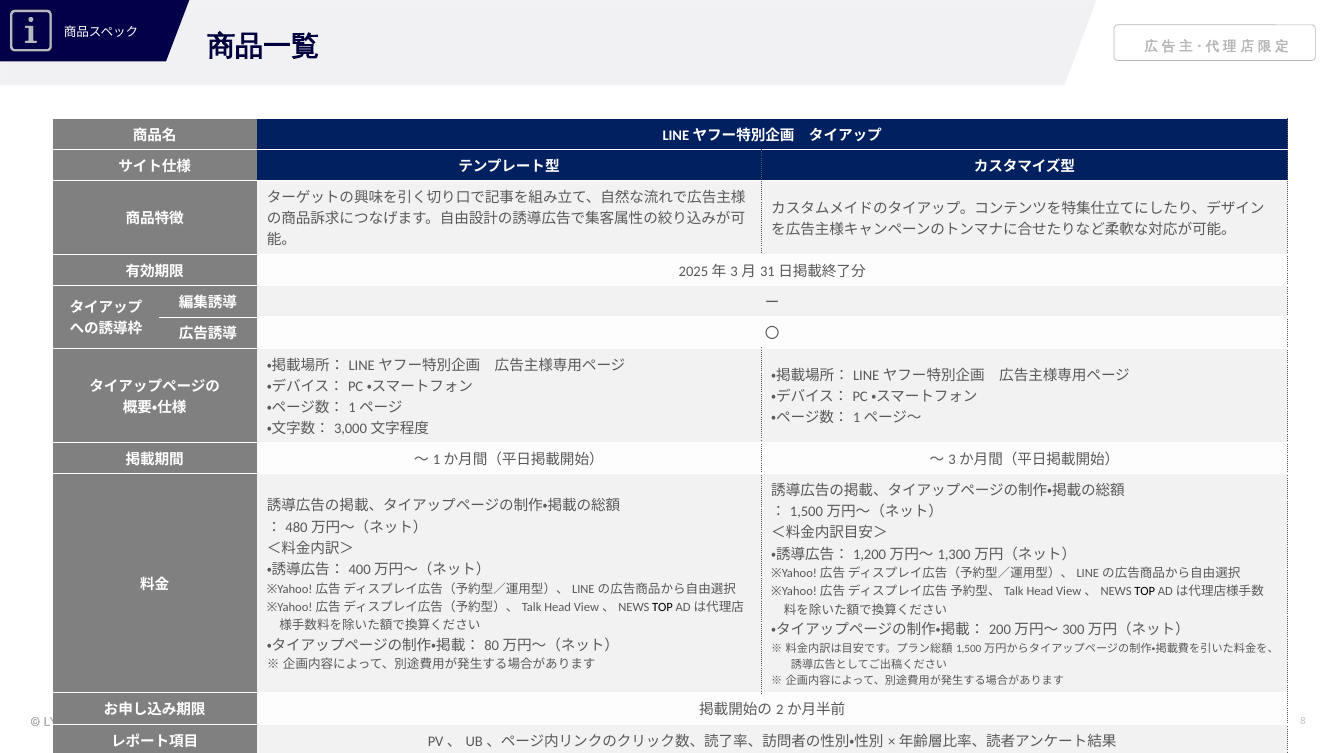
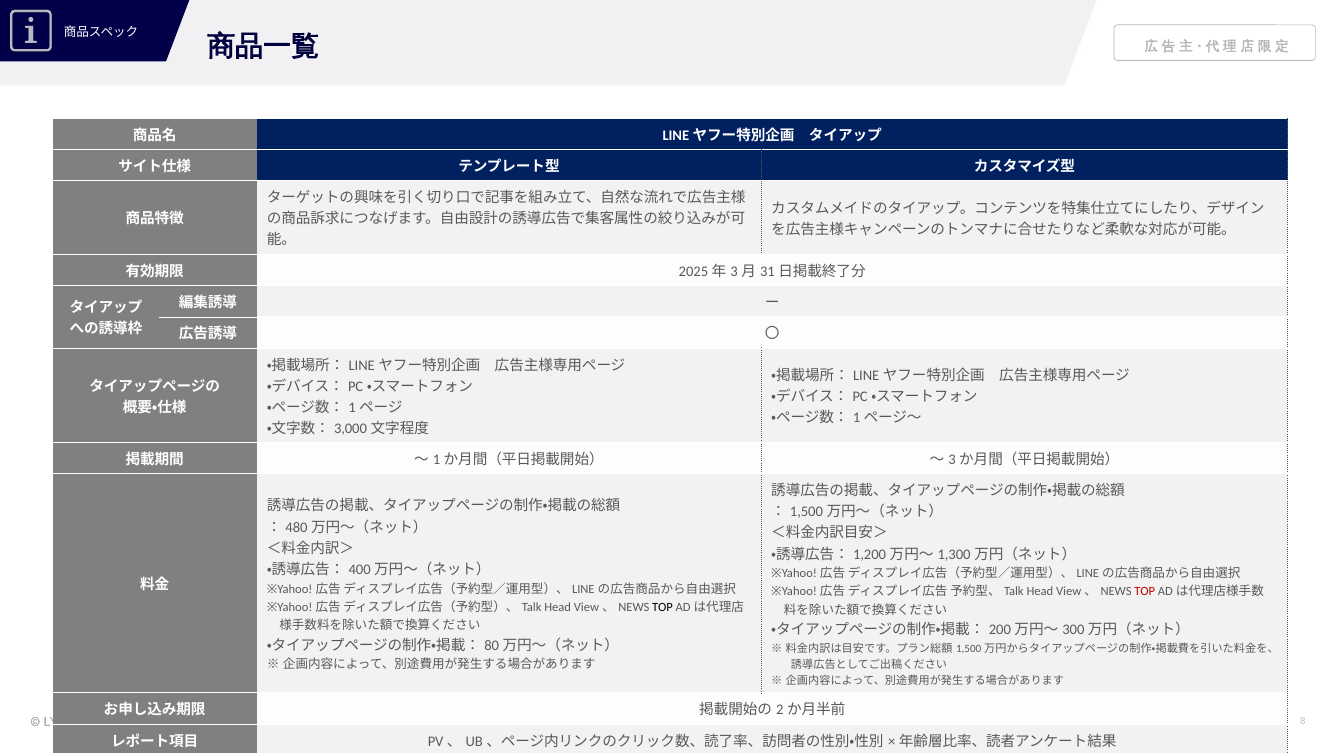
TOP colour: black -> red (1145, 592)
